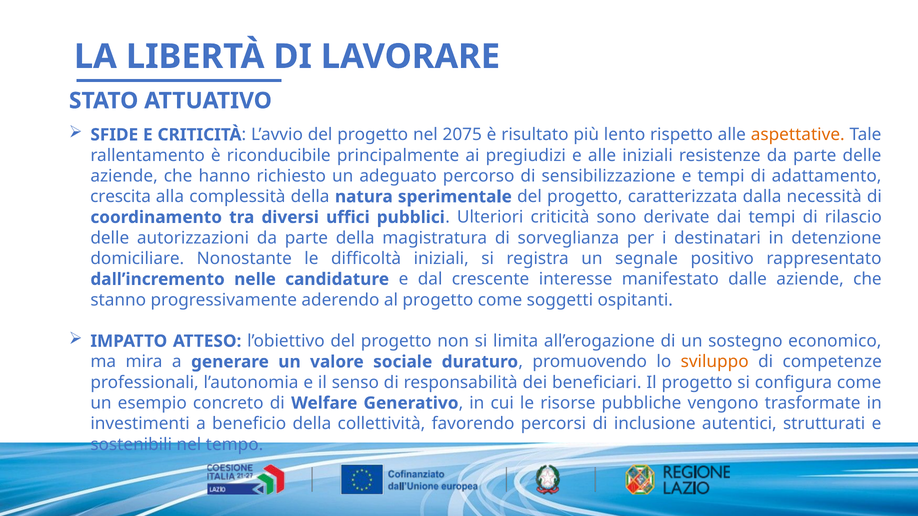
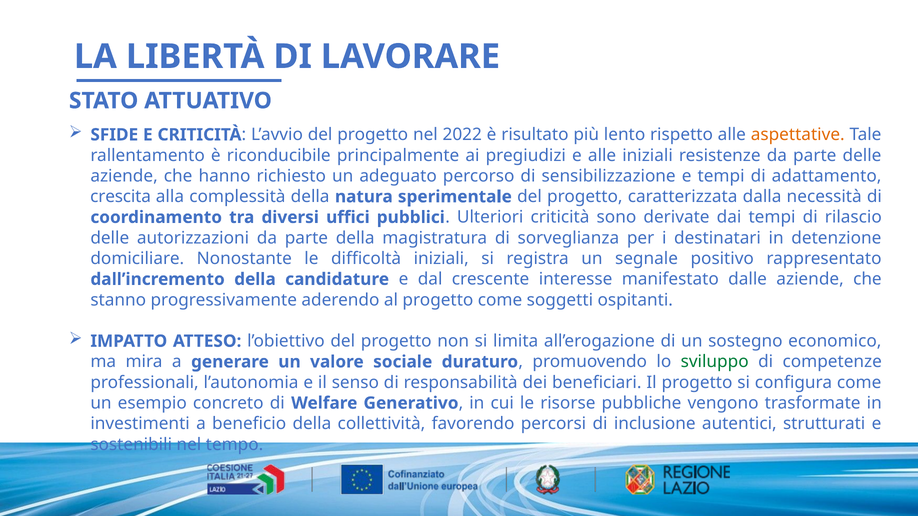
2075: 2075 -> 2022 (462, 135)
dall’incremento nelle: nelle -> della (255, 279)
sviluppo colour: orange -> green (715, 362)
